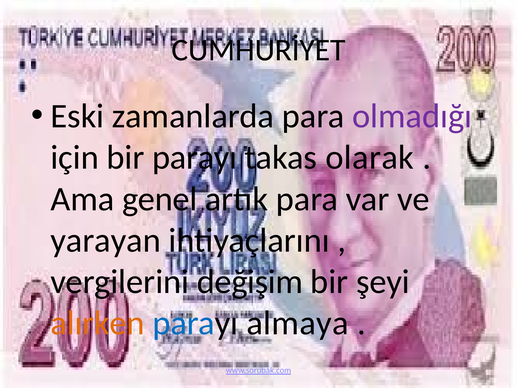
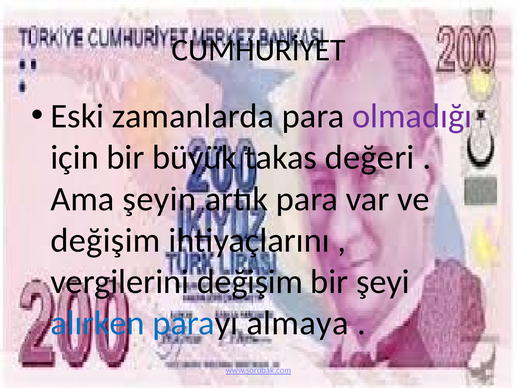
bir parayı: parayı -> büyük (195, 158)
olarak: olarak -> değeri (370, 158)
genel: genel -> şeyin (159, 199)
yarayan: yarayan -> değişim (105, 240)
alırken colour: orange -> blue (97, 323)
